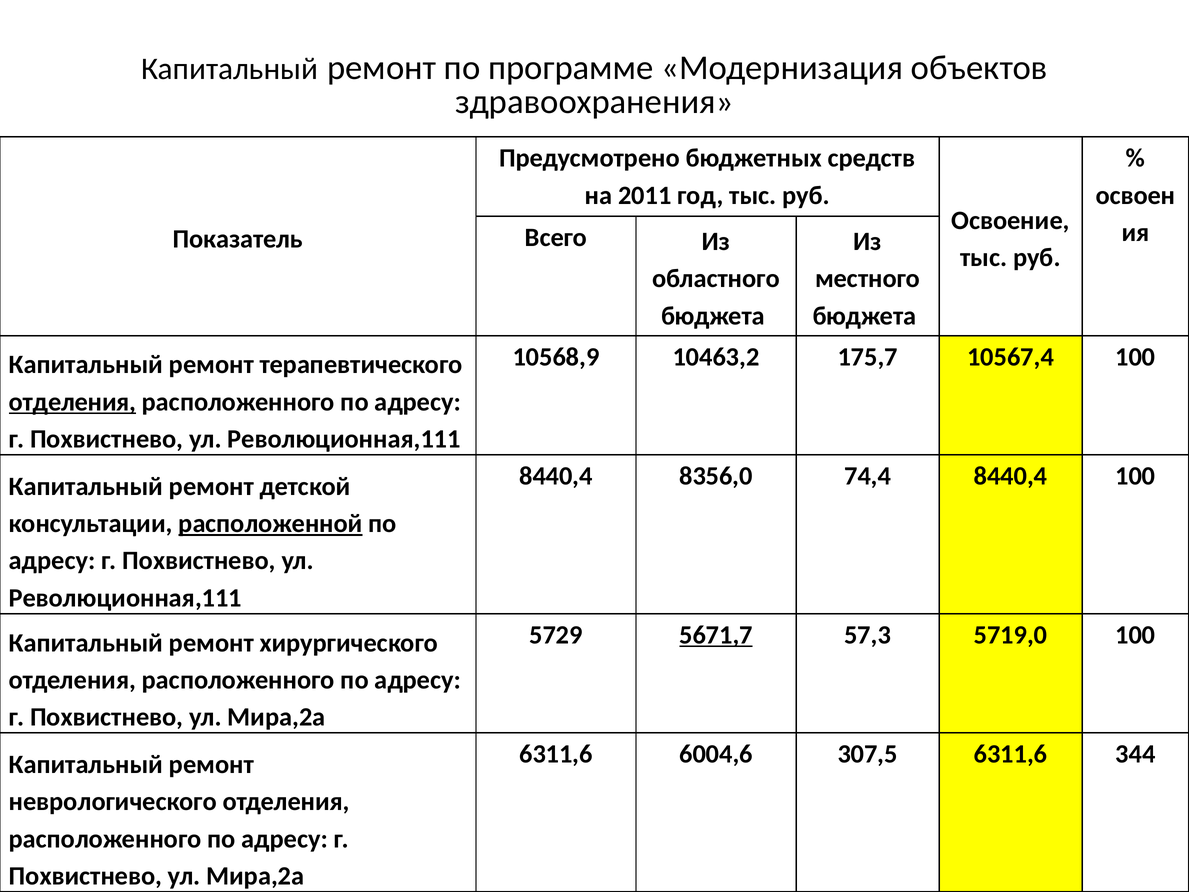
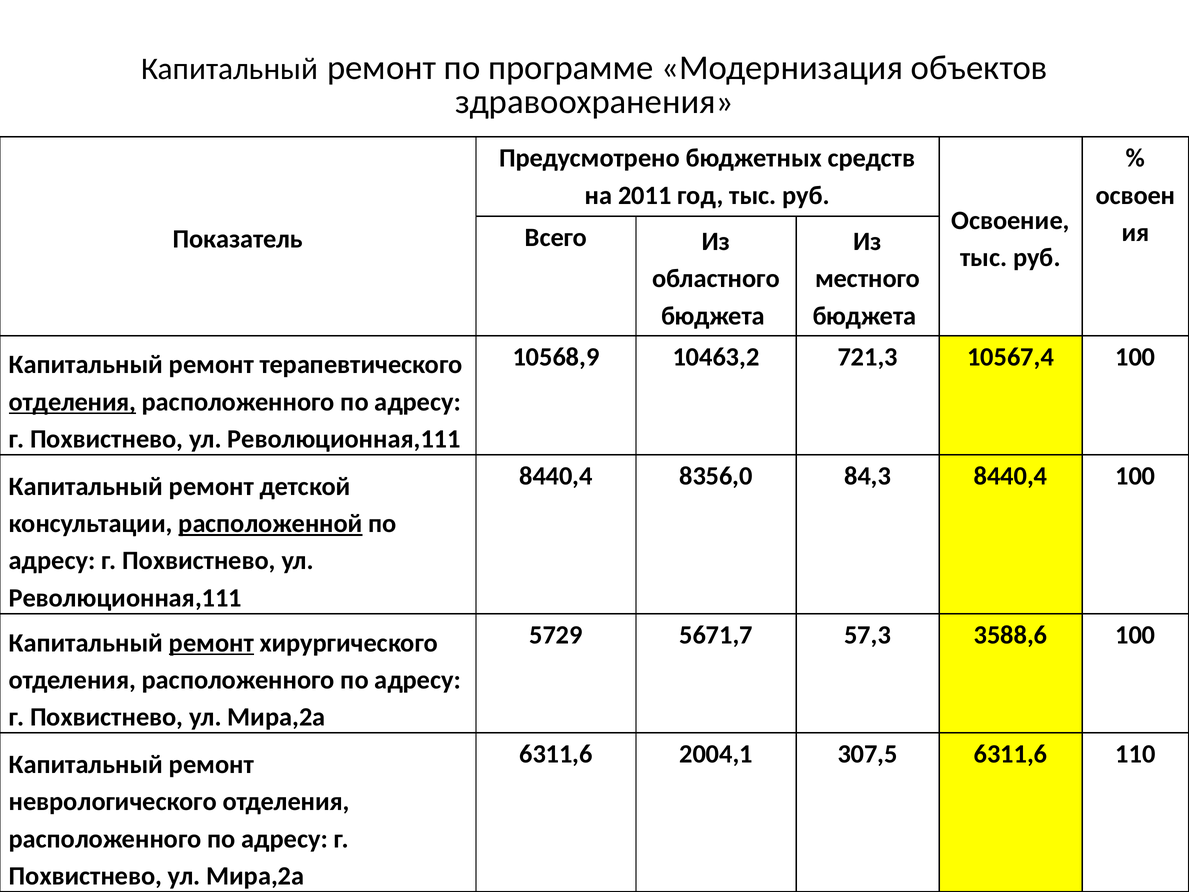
175,7: 175,7 -> 721,3 (868, 357)
74,4: 74,4 -> 84,3 (868, 476)
5671,7 underline: present -> none (716, 635)
5719,0: 5719,0 -> 3588,6 (1010, 635)
ремонт underline: none -> present (211, 643)
6004,6: 6004,6 -> 2004,1 (716, 754)
344: 344 -> 110 (1135, 754)
